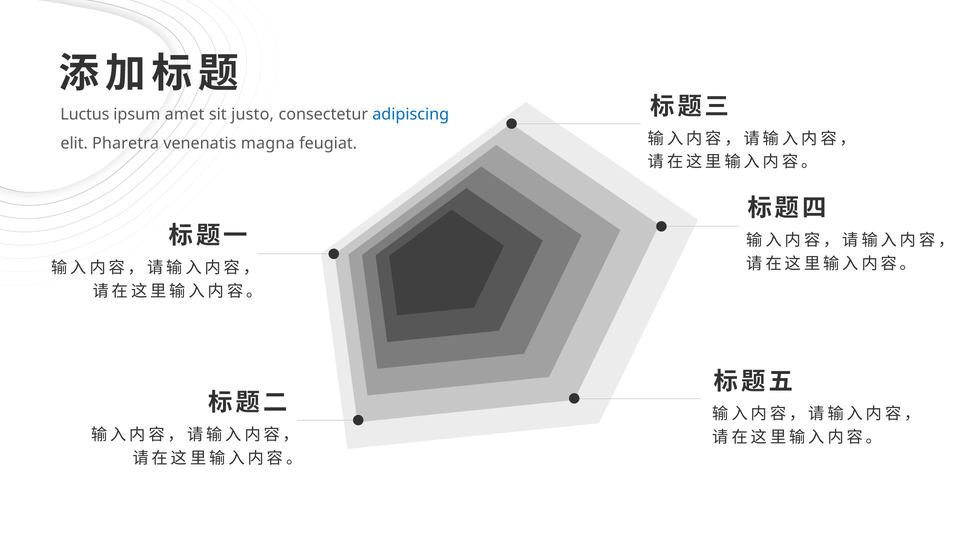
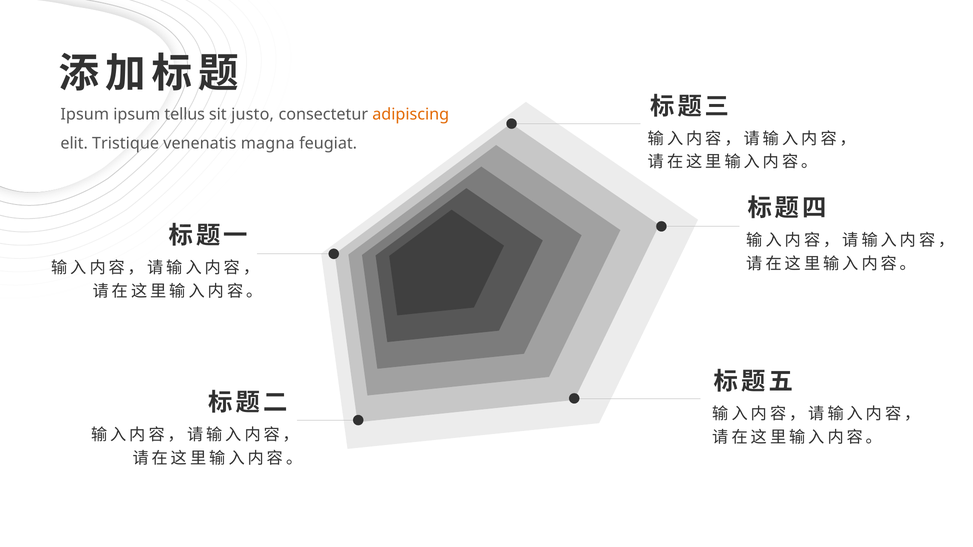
Luctus: Luctus -> Ipsum (85, 114)
amet: amet -> tellus (185, 114)
adipiscing colour: blue -> orange (411, 114)
Pharetra: Pharetra -> Tristique (126, 144)
